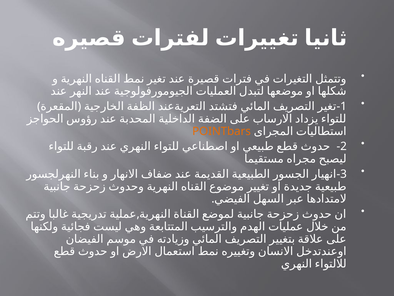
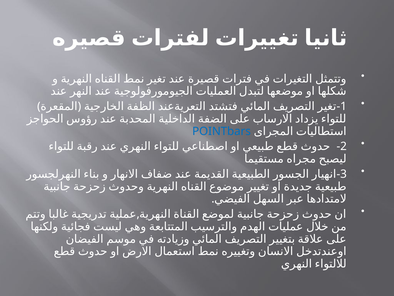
POINTbars colour: orange -> blue (222, 131)
